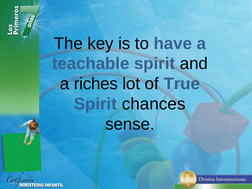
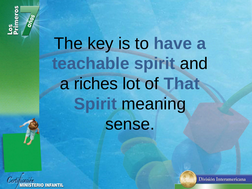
True: True -> That (182, 84)
chances: chances -> meaning (154, 104)
